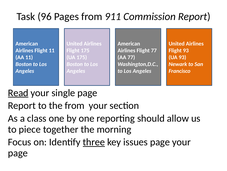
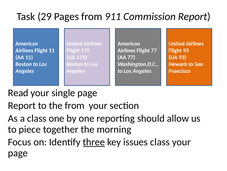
96: 96 -> 29 (45, 16)
Read underline: present -> none (18, 92)
issues page: page -> class (160, 141)
